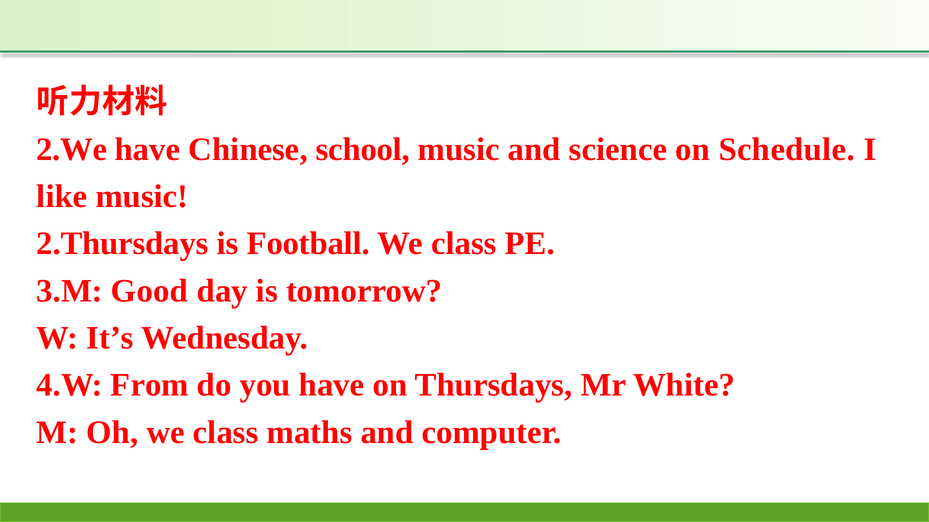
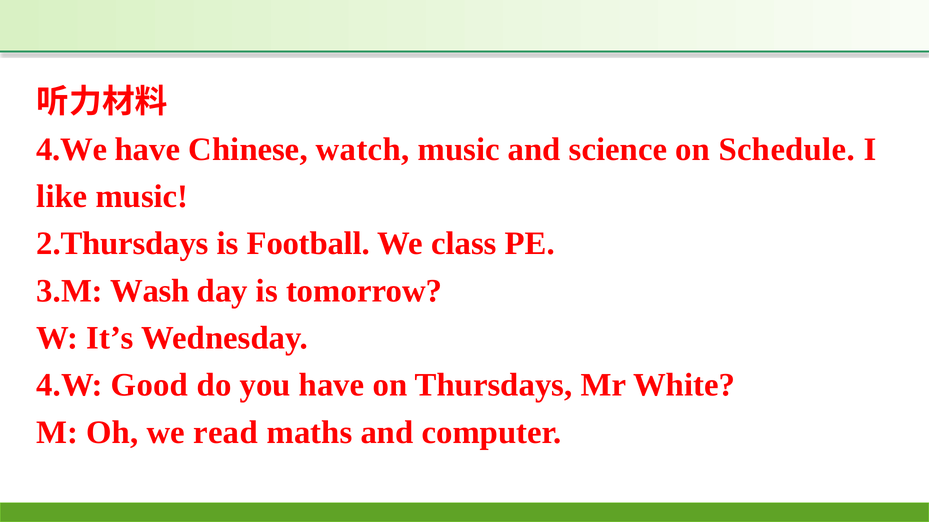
2.We: 2.We -> 4.We (72, 149)
school: school -> watch (363, 149)
Good: Good -> Wash (150, 291)
From: From -> Good (149, 385)
Oh we class: class -> read (226, 433)
